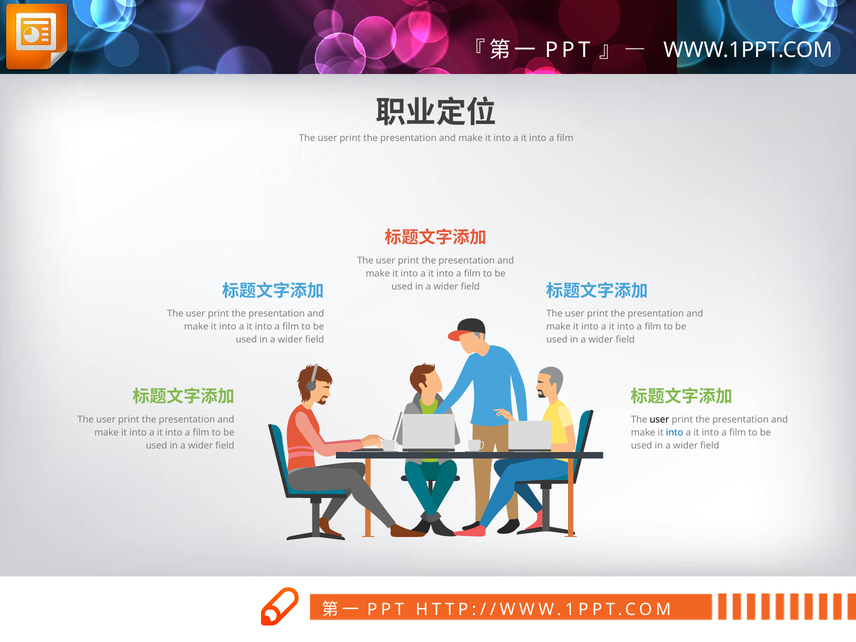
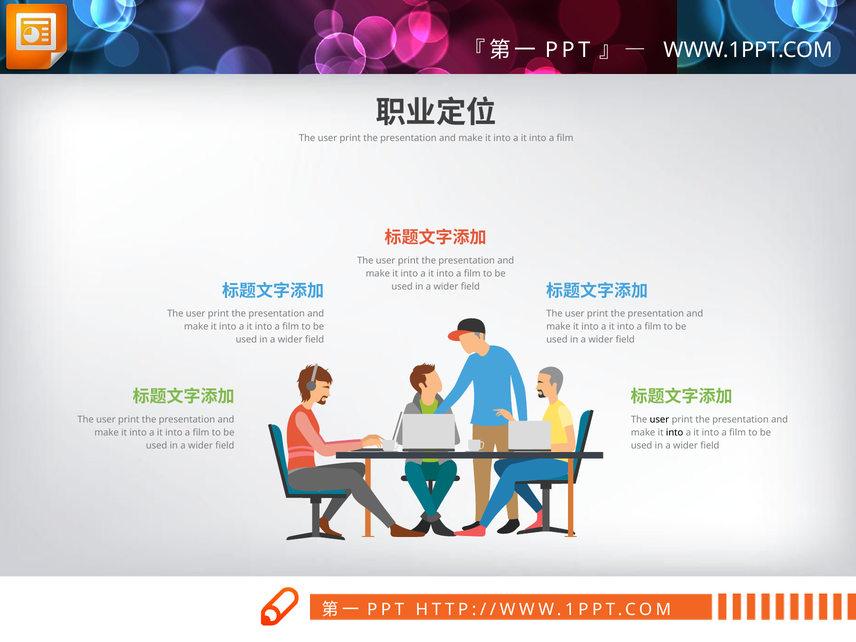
into colour: blue -> black (675, 432)
